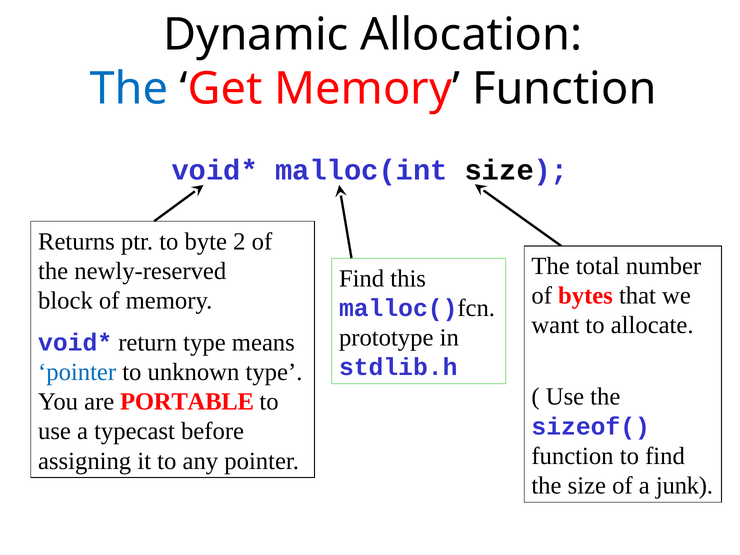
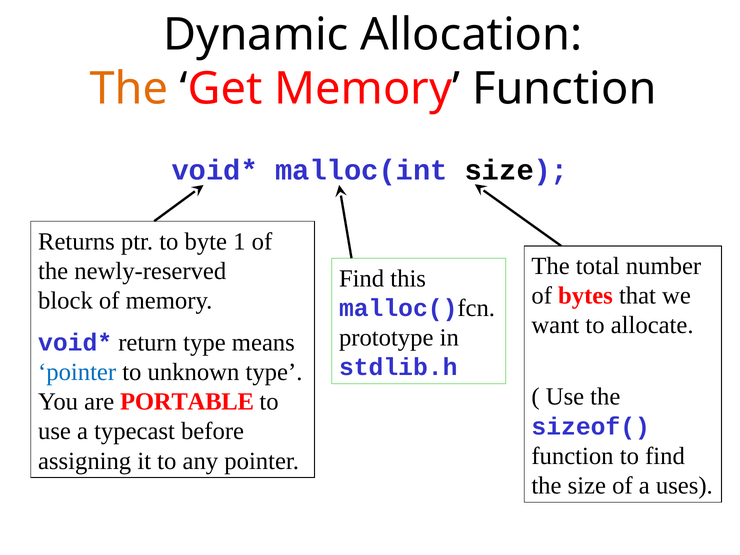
The colour: blue -> orange (129, 89)
2: 2 -> 1 (239, 241)
junk: junk -> uses (684, 486)
